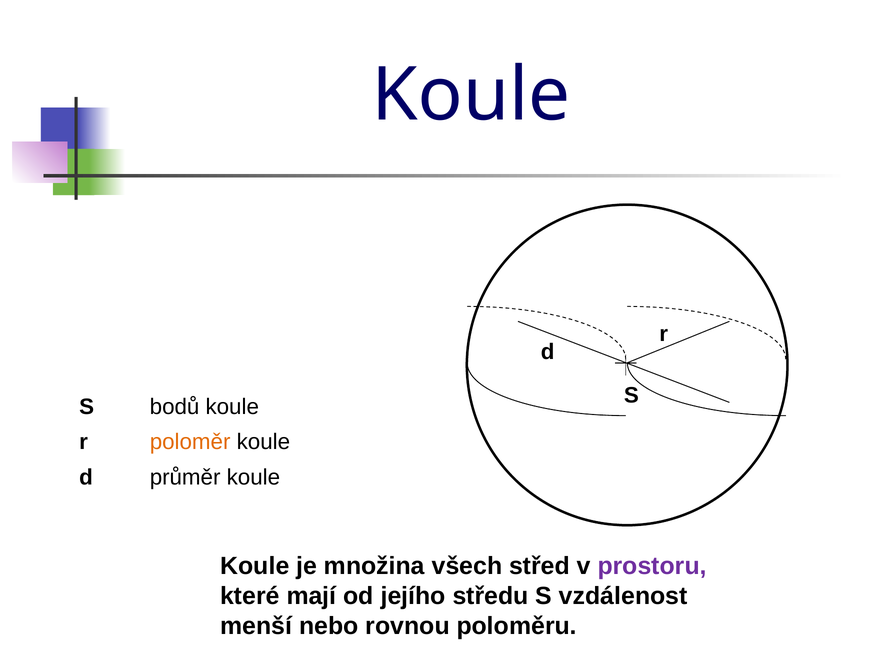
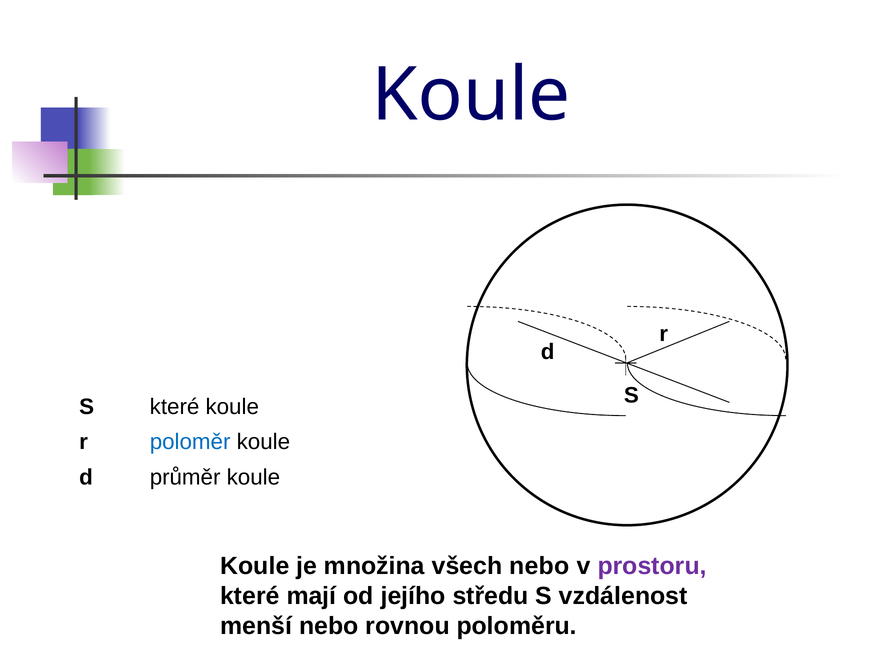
S bodů: bodů -> které (175, 407)
poloměr colour: orange -> blue (190, 442)
všech střed: střed -> nebo (539, 566)
